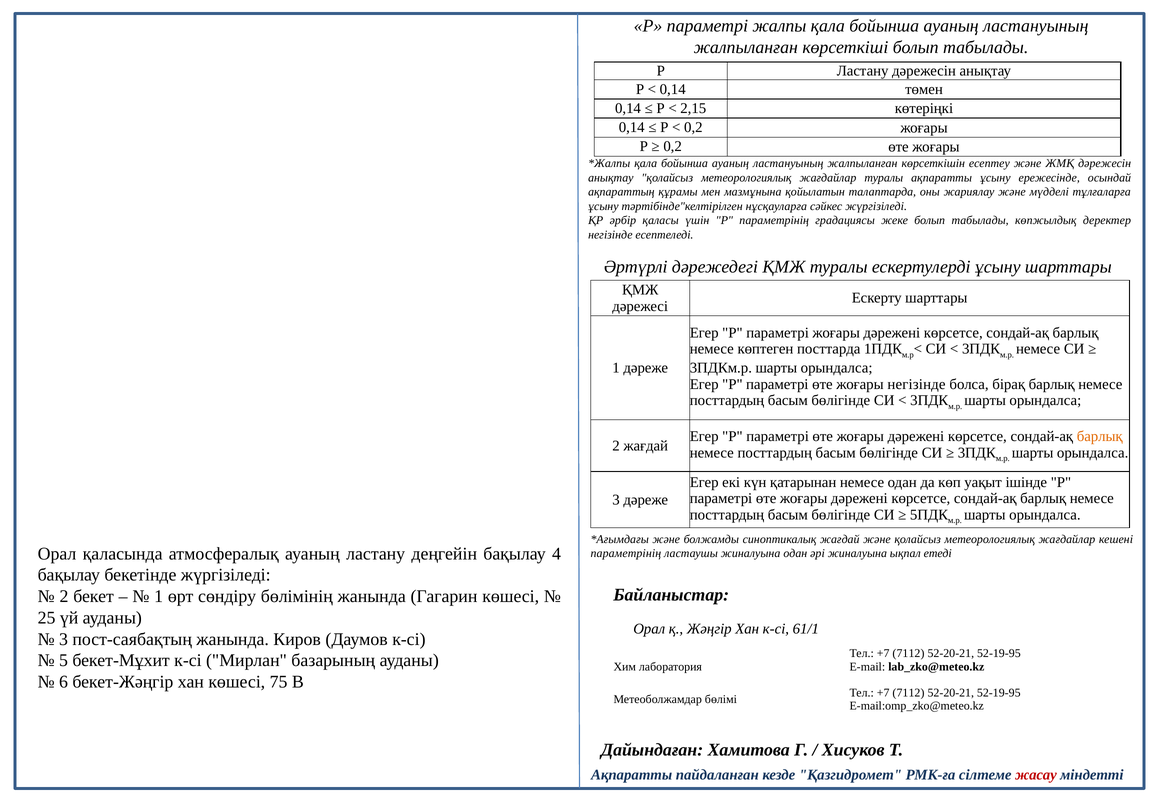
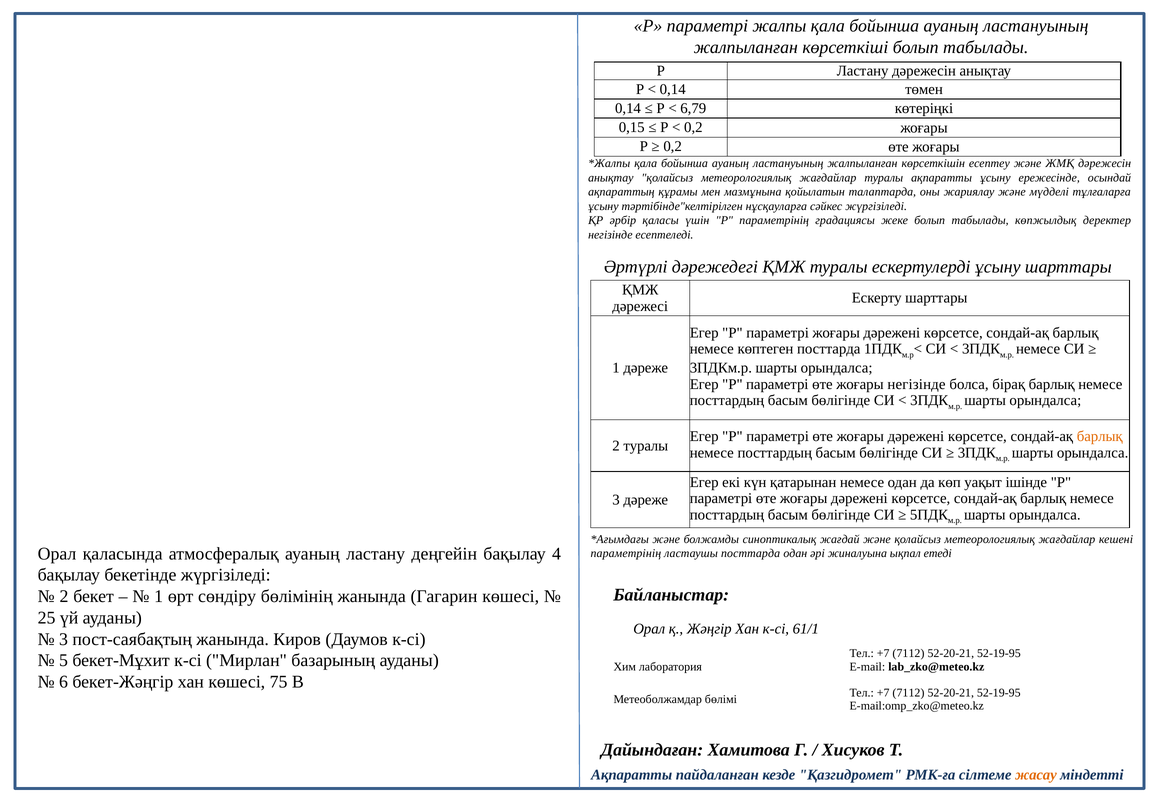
2,15: 2,15 -> 6,79 (693, 108)
0,14: 0,14 -> 0,15 (632, 128)
2 жағдай: жағдай -> туралы (646, 446)
ластаушы жиналуына: жиналуына -> посттарда (751, 554)
жасау colour: red -> orange (1036, 775)
